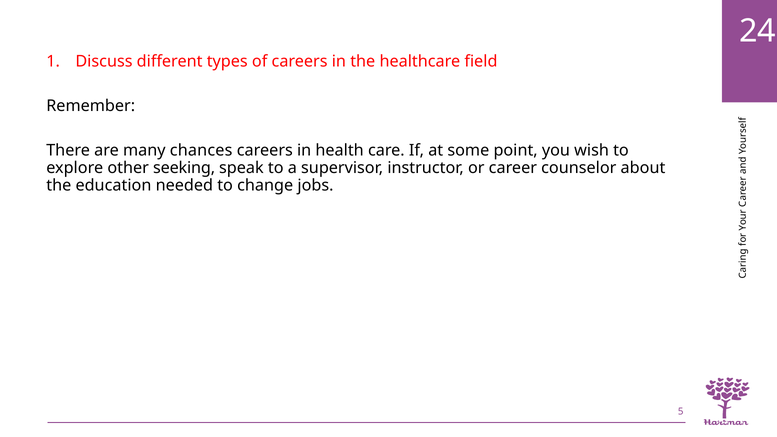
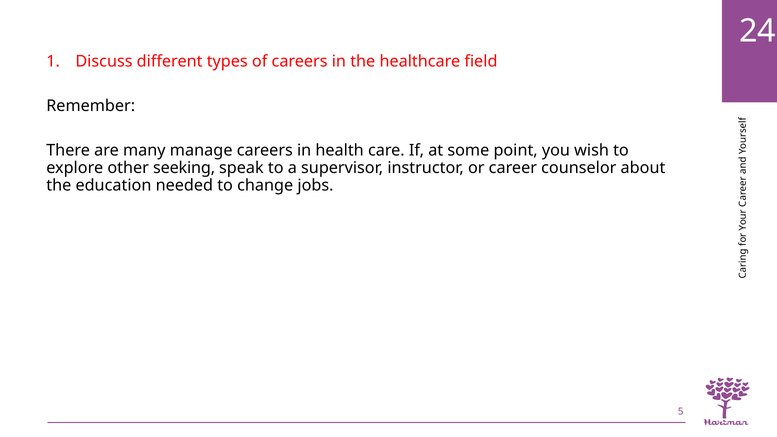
chances: chances -> manage (201, 151)
